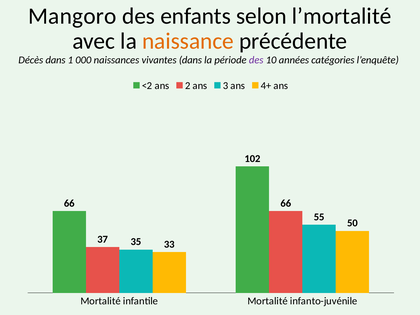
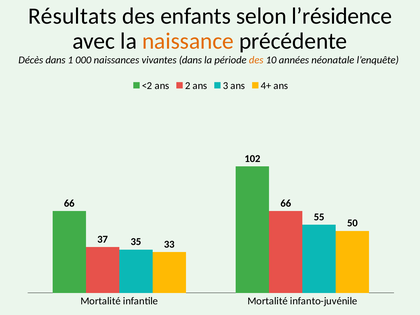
Mangoro: Mangoro -> Résultats (72, 16)
l’mortalité: l’mortalité -> l’résidence (342, 16)
des colour: purple -> orange (256, 60)
catégories: catégories -> néonatale (333, 60)
